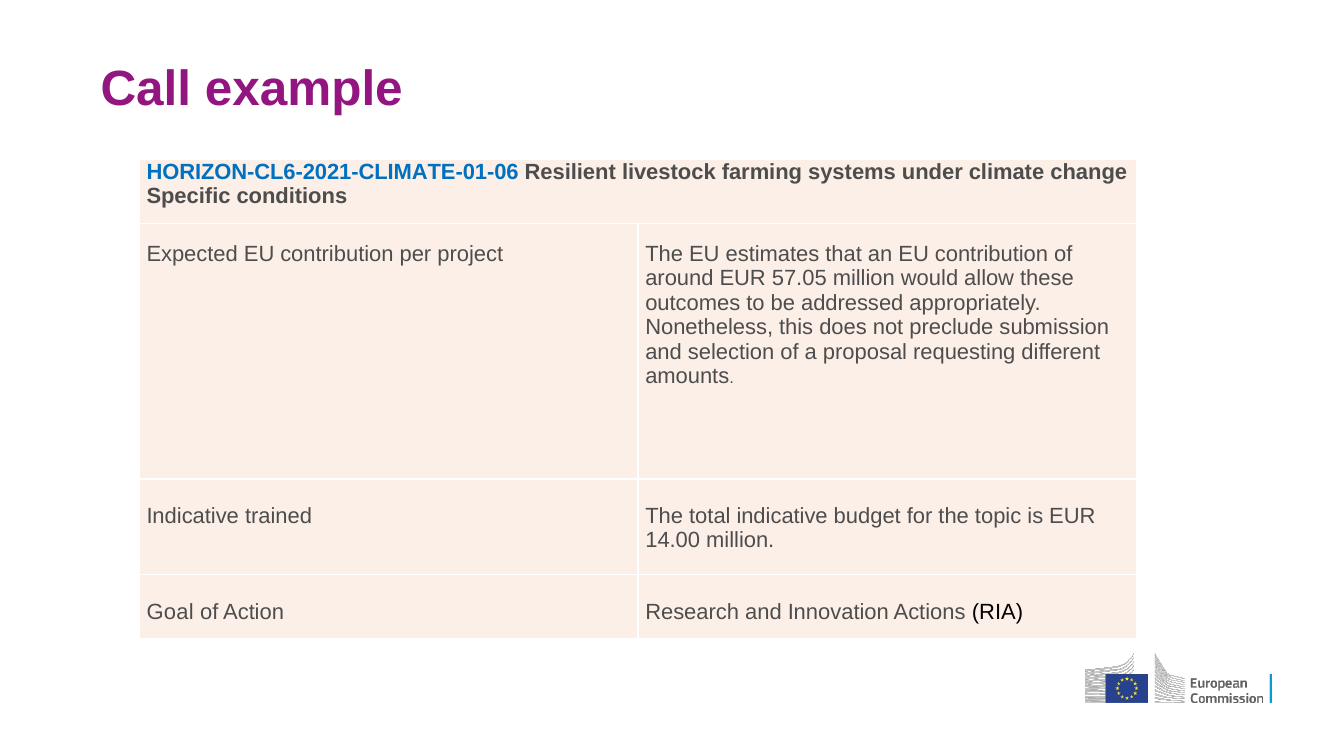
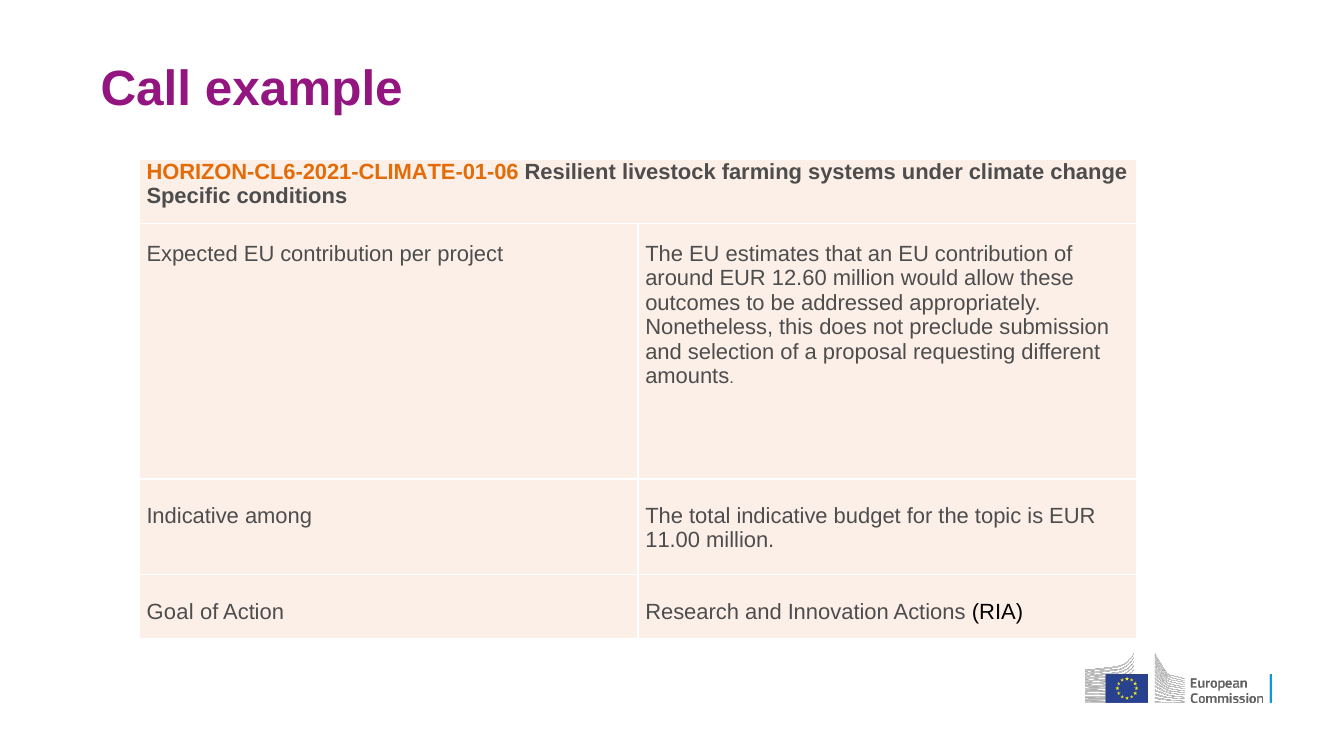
HORIZON-CL6-2021-CLIMATE-01-06 colour: blue -> orange (333, 172)
57.05: 57.05 -> 12.60 (799, 279)
trained: trained -> among (279, 516)
14.00: 14.00 -> 11.00 (673, 540)
